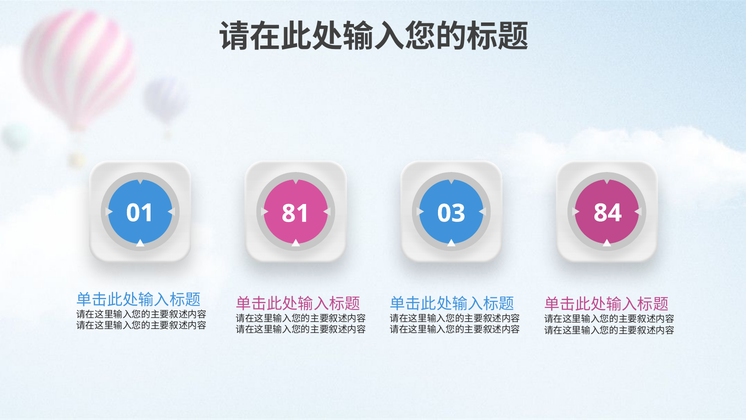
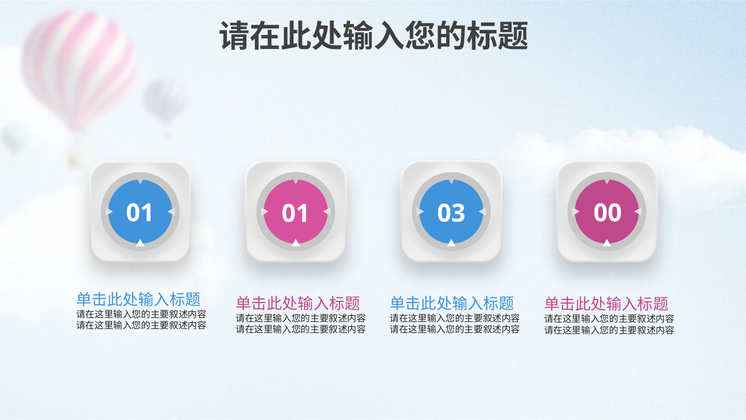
01 81: 81 -> 01 (296, 213)
84: 84 -> 00 (608, 213)
